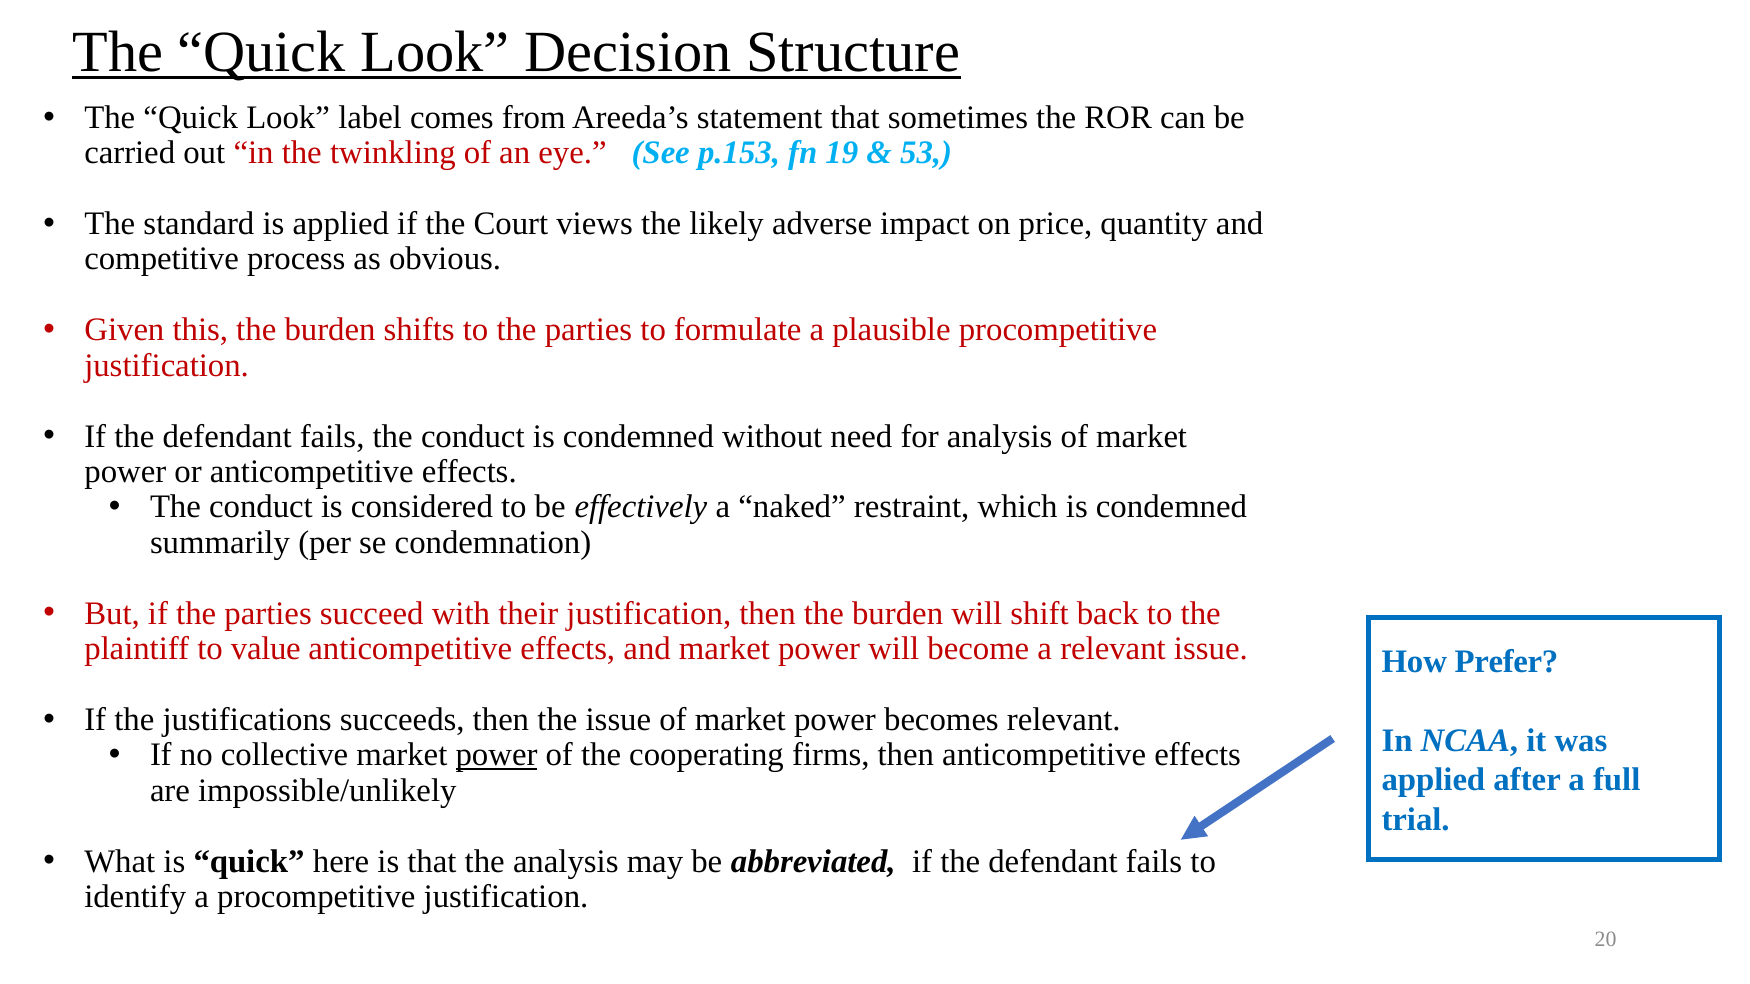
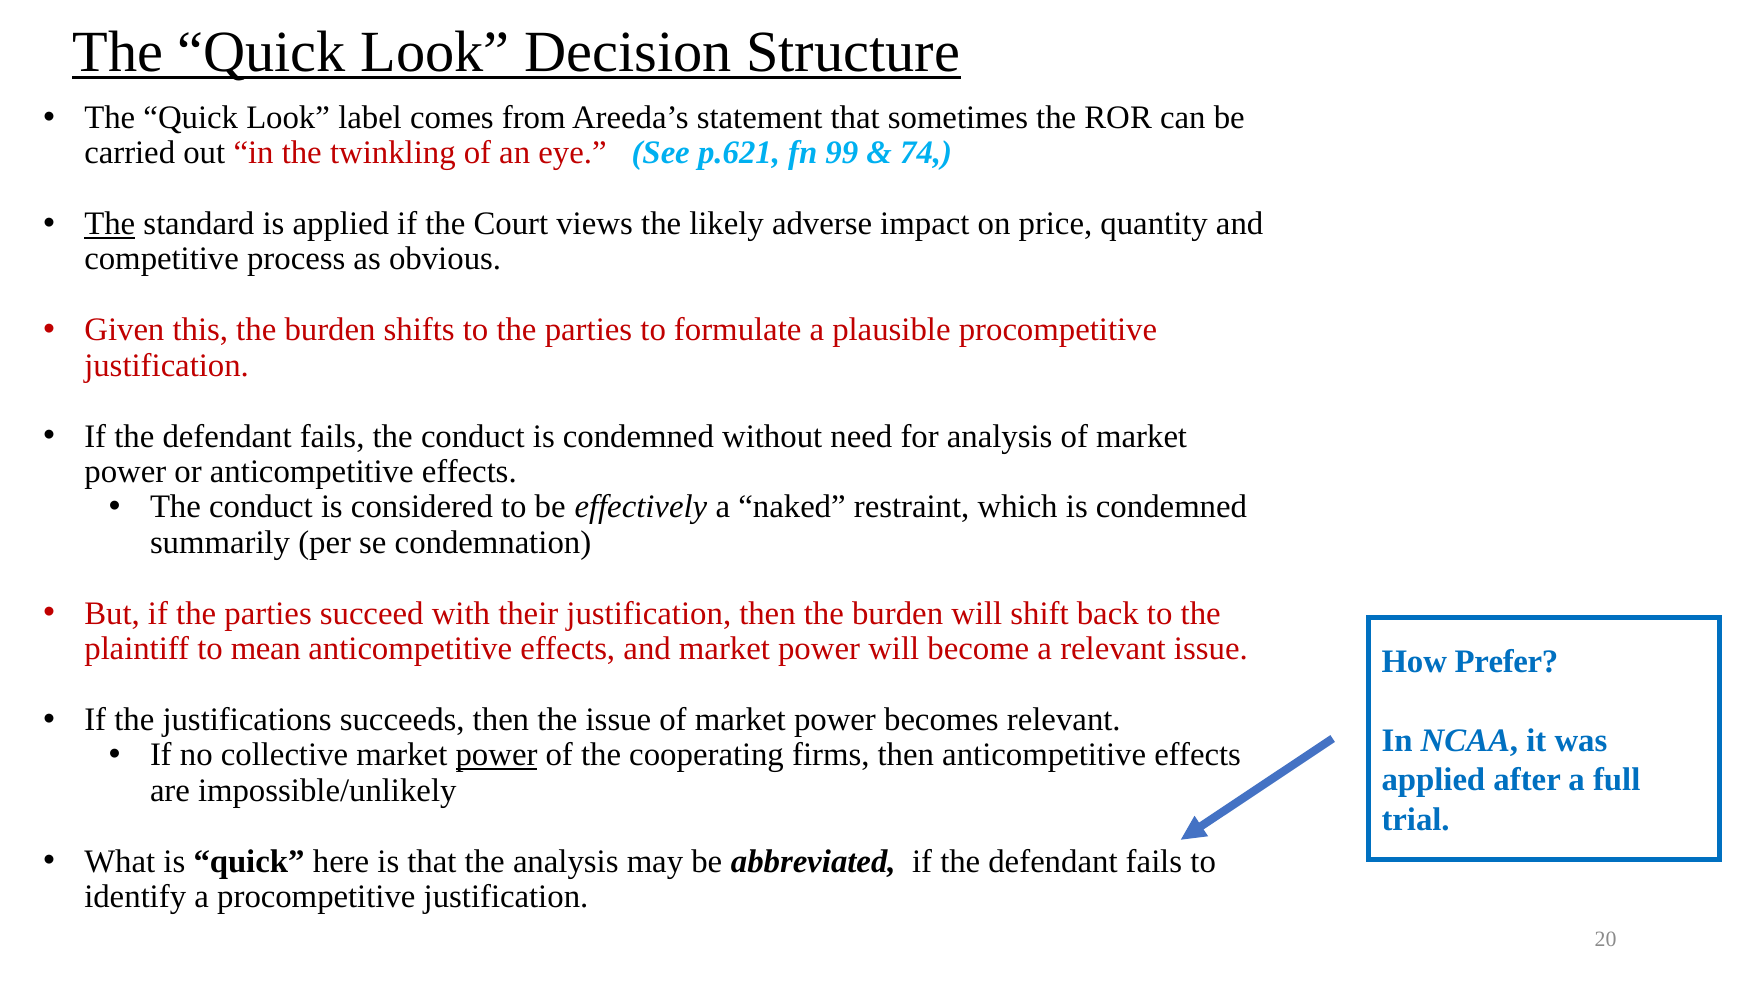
p.153: p.153 -> p.621 (739, 153)
19: 19 -> 99 (842, 153)
53: 53 -> 74 (926, 153)
The underline: none -> present (110, 224)
value: value -> mean (266, 649)
